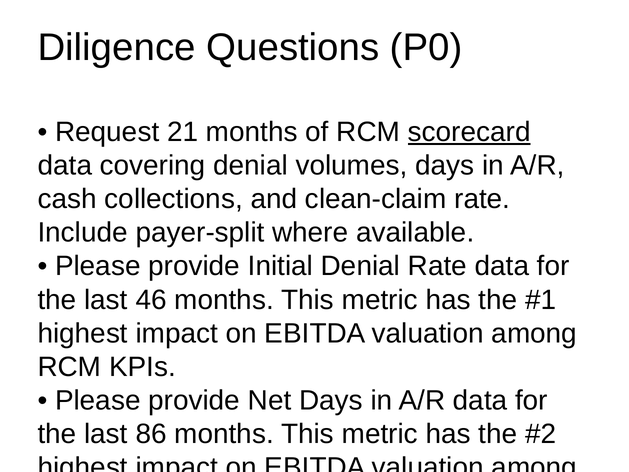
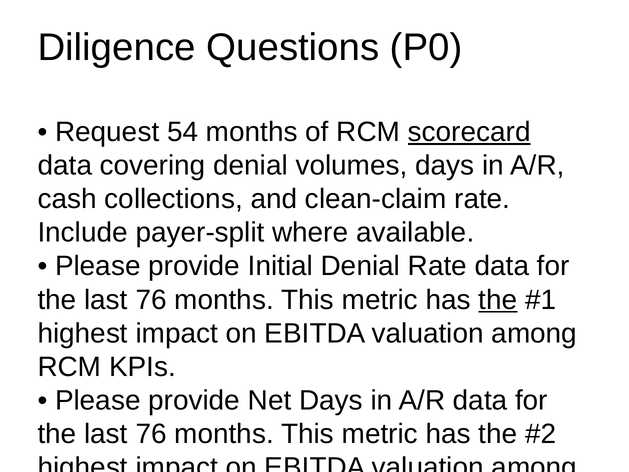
21: 21 -> 54 (183, 132)
46: 46 -> 76 (151, 300)
the underline: none -> present (498, 300)
86: 86 -> 76 (151, 434)
